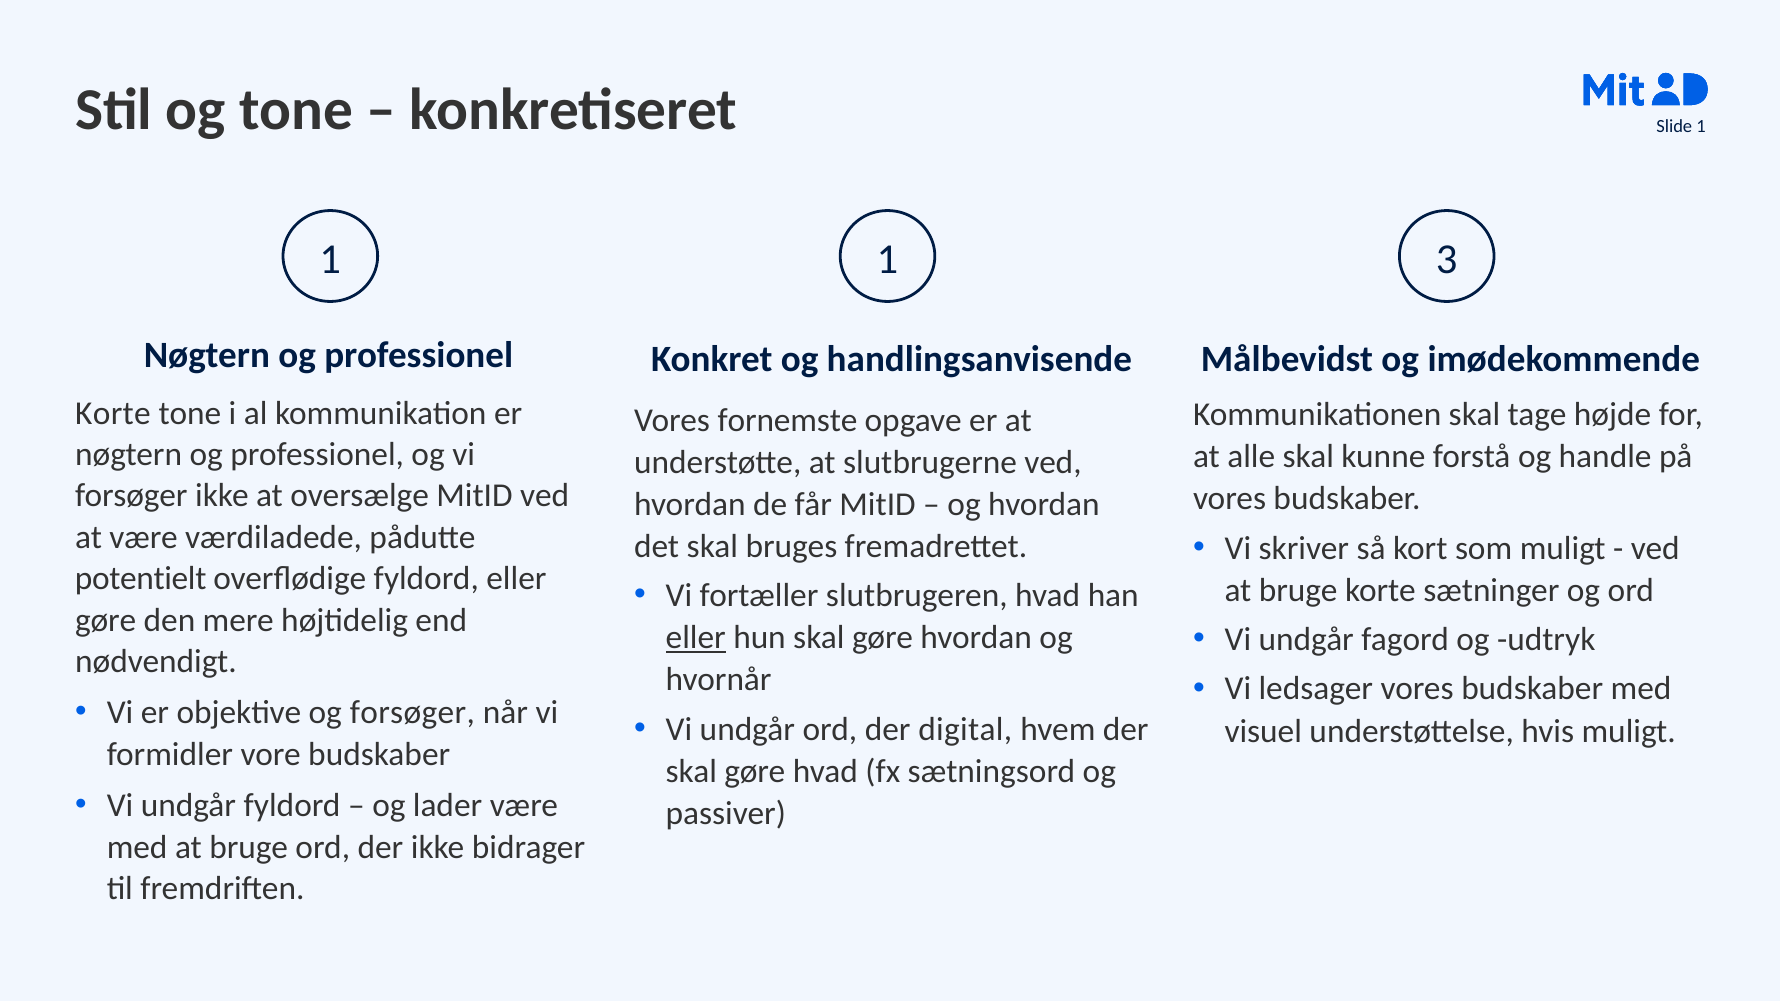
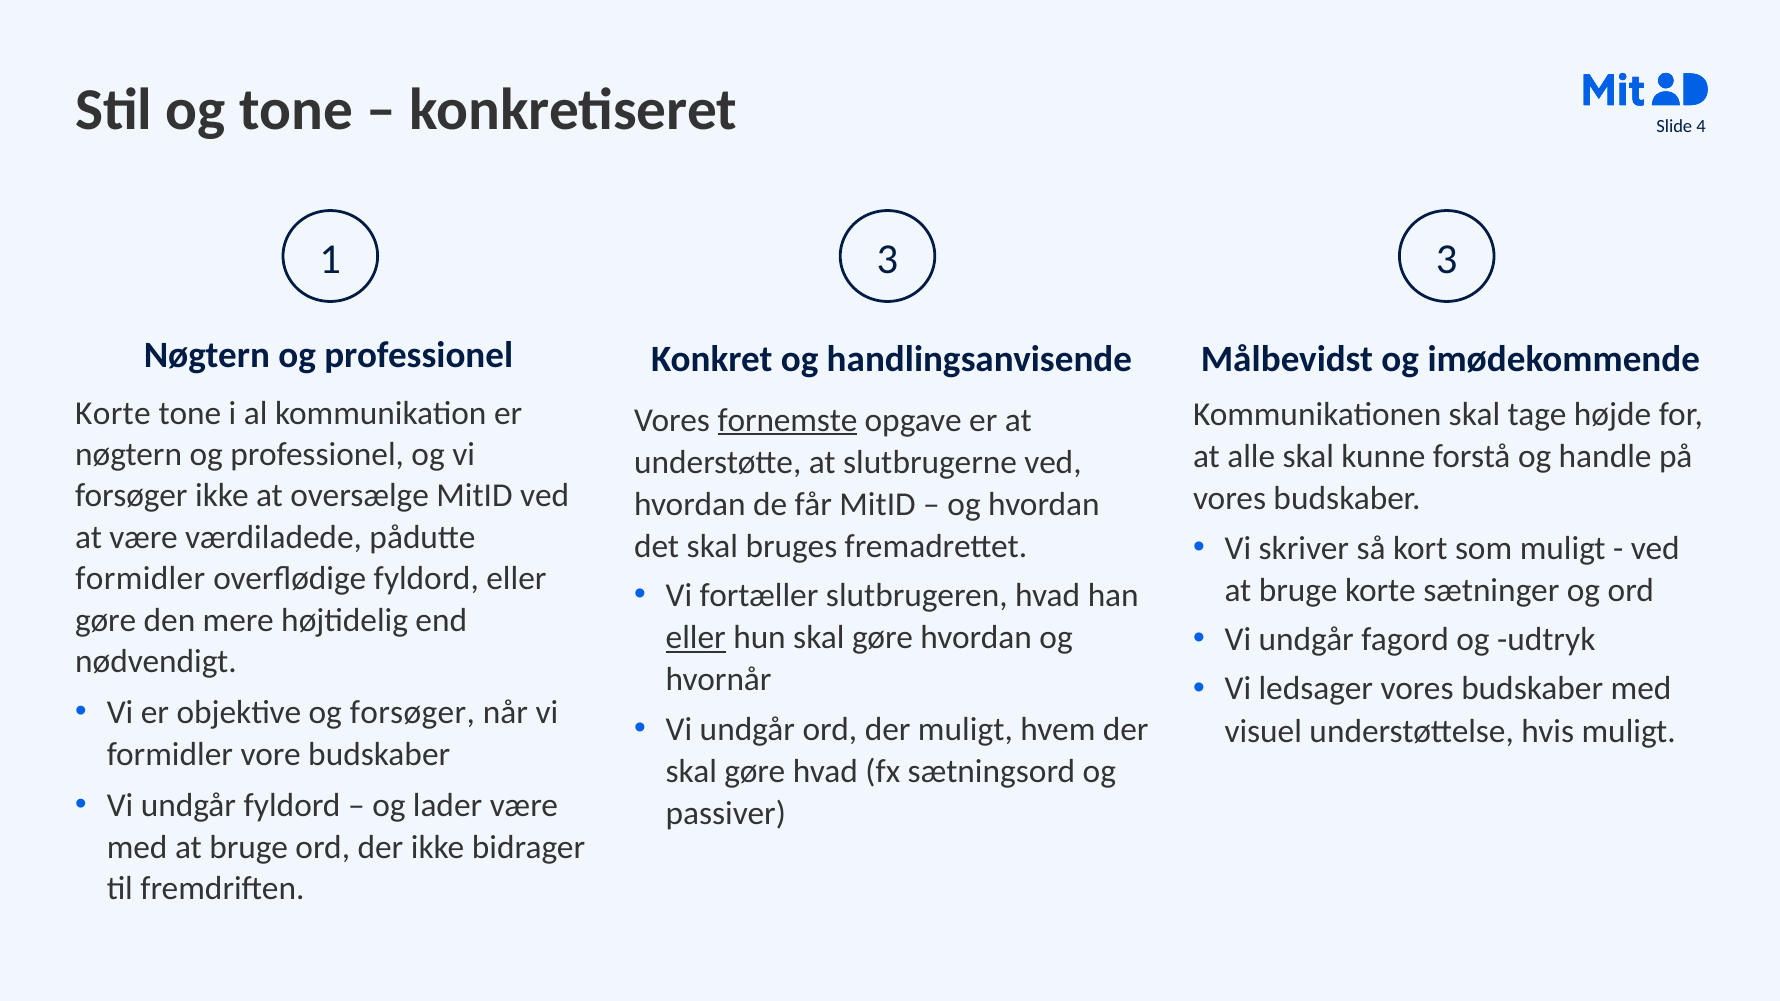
Slide 1: 1 -> 4 (1701, 126)
1 1: 1 -> 3 (887, 259)
fornemste underline: none -> present (787, 420)
potentielt: potentielt -> formidler (140, 579)
der digital: digital -> muligt (965, 730)
